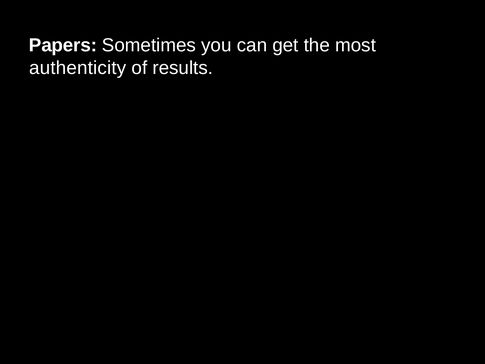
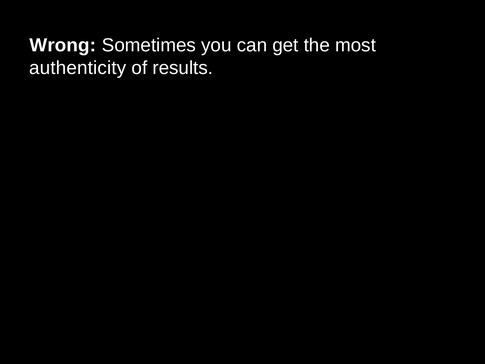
Papers: Papers -> Wrong (63, 45)
